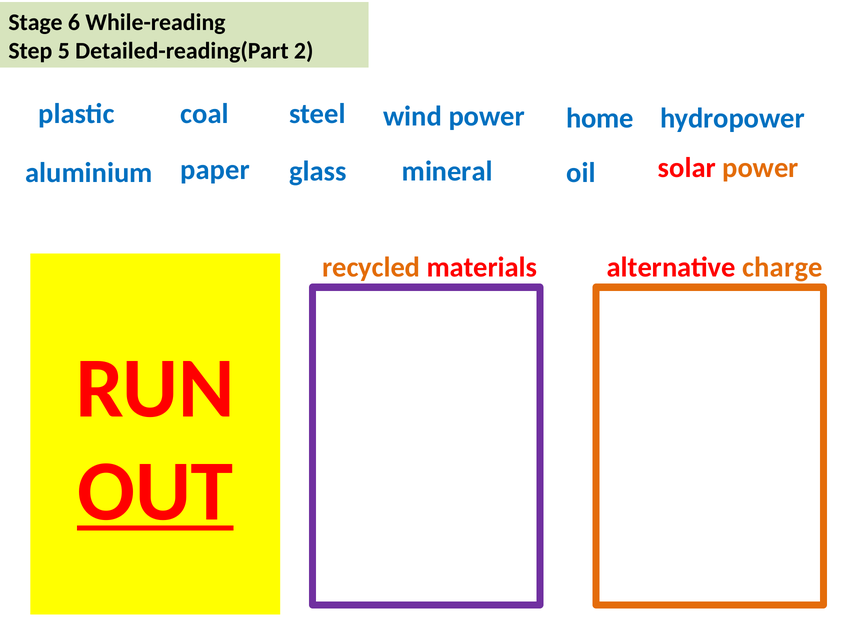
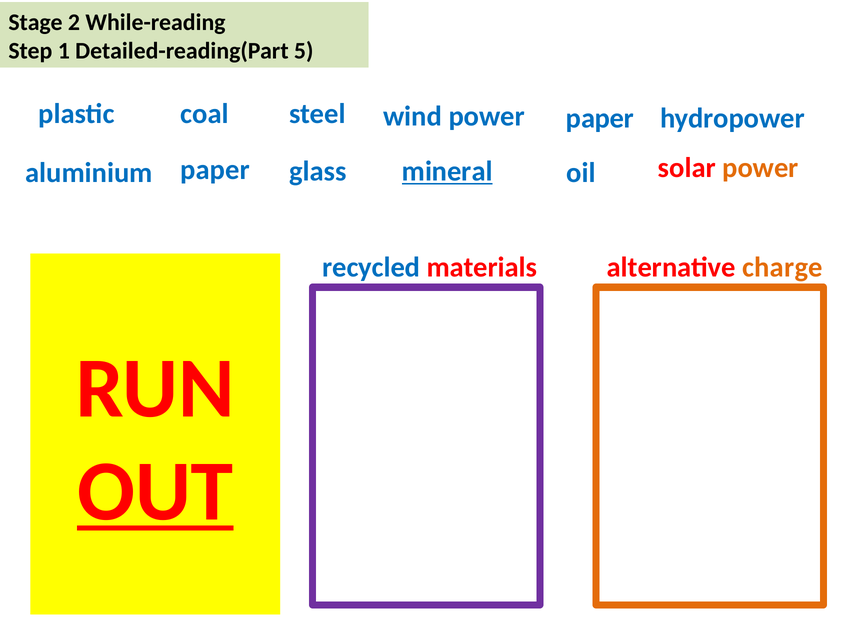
6: 6 -> 2 (74, 22)
5: 5 -> 1 (64, 51)
2: 2 -> 5 (304, 51)
home: home -> paper (600, 118)
mineral underline: none -> present (447, 172)
recycled colour: orange -> blue (371, 268)
